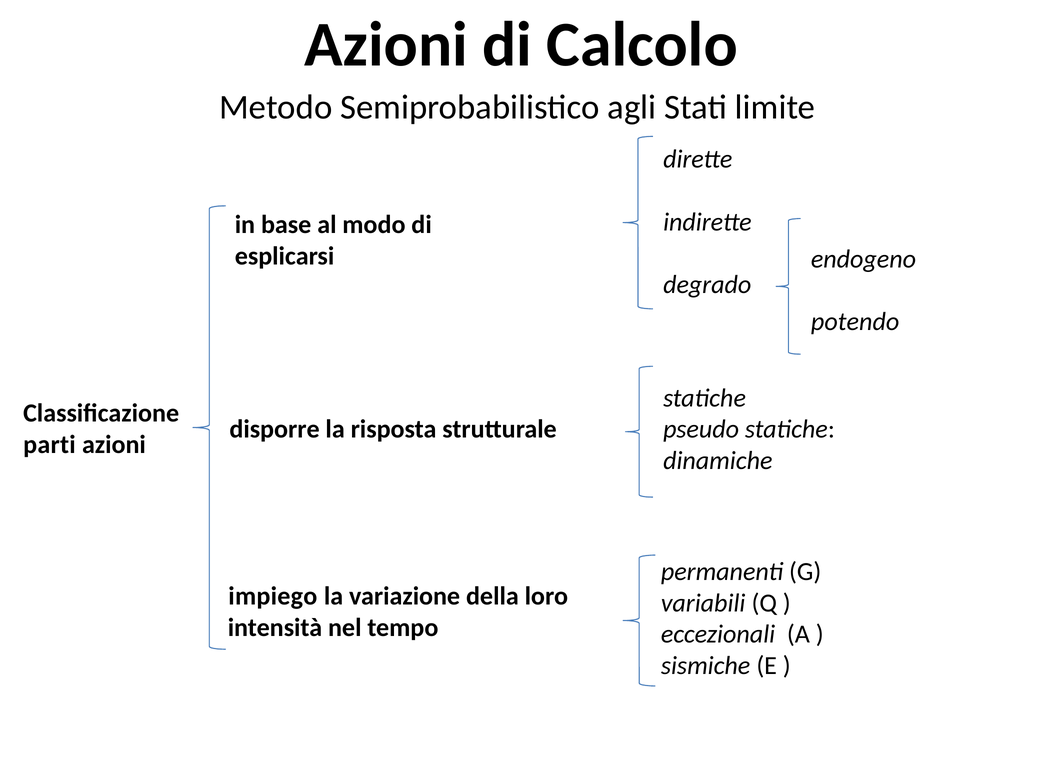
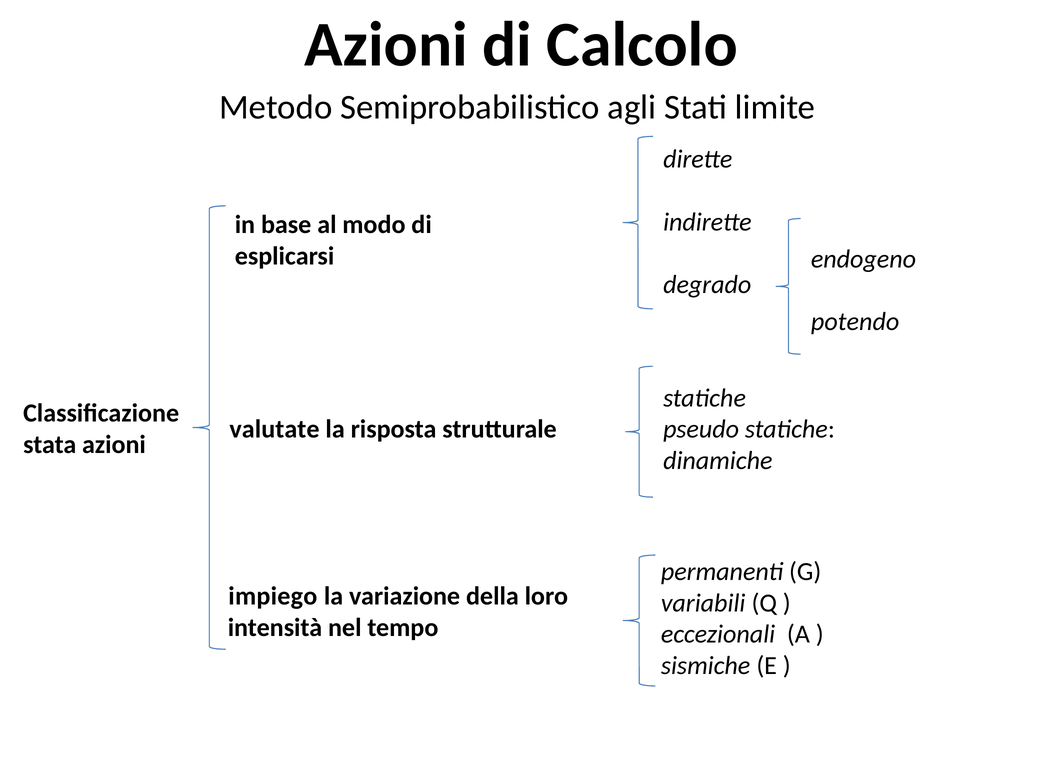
disporre: disporre -> valutate (274, 429)
parti: parti -> stata (50, 445)
